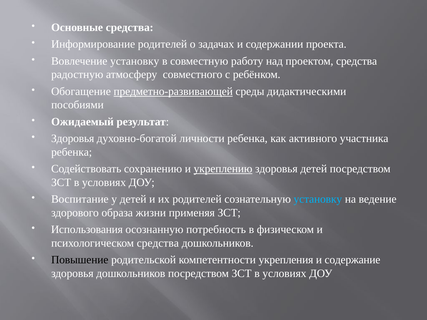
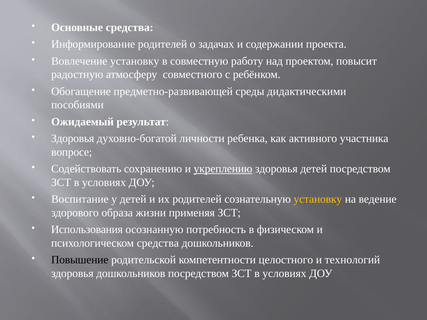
проектом средства: средства -> повысит (357, 61)
предметно-развивающей underline: present -> none (173, 91)
ребенка: ребенка -> вопросе (72, 152)
установку colour: light blue -> yellow (318, 199)
укрепления: укрепления -> целостного (286, 260)
содержание: содержание -> технологий (352, 260)
